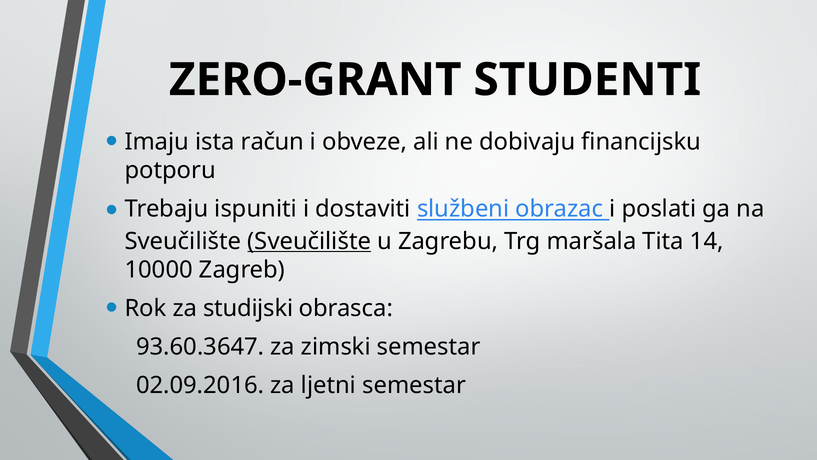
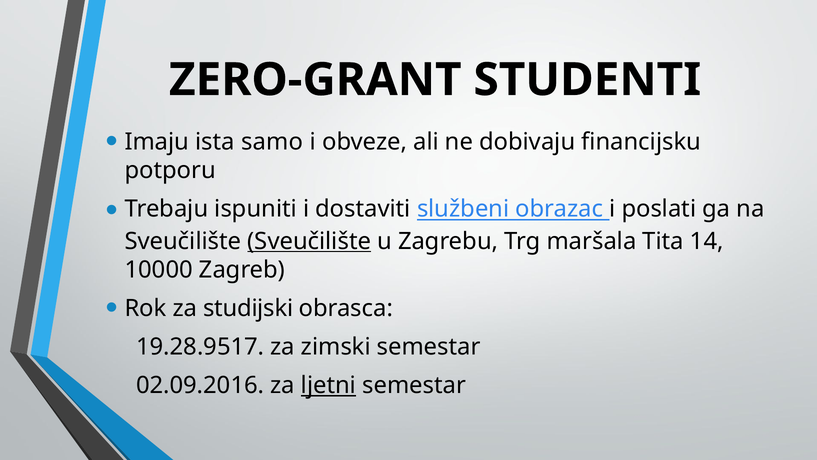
račun: račun -> samo (272, 142)
93.60.3647: 93.60.3647 -> 19.28.9517 (200, 347)
ljetni underline: none -> present (329, 385)
